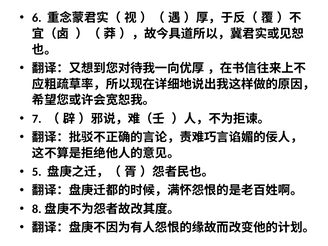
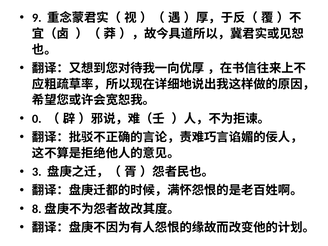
6: 6 -> 9 (37, 18)
7: 7 -> 0 (37, 119)
5: 5 -> 3 (37, 172)
